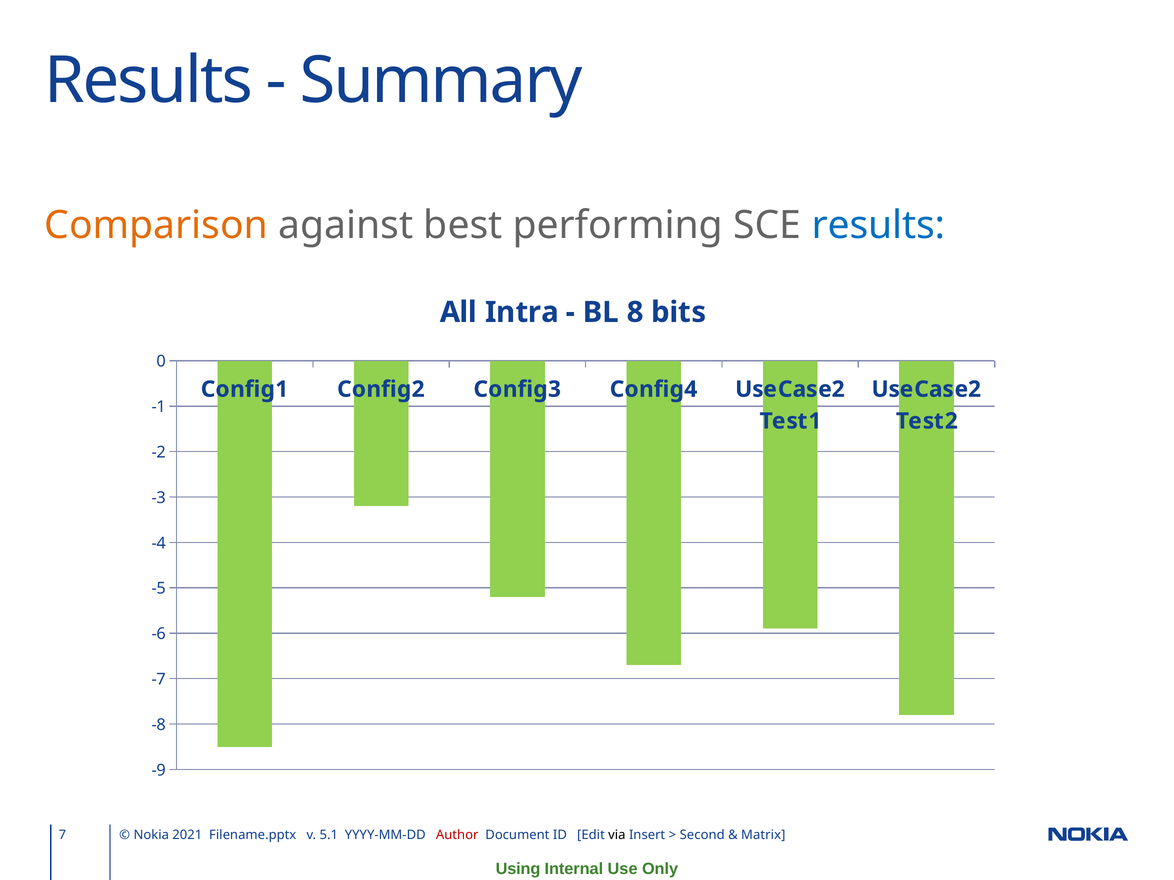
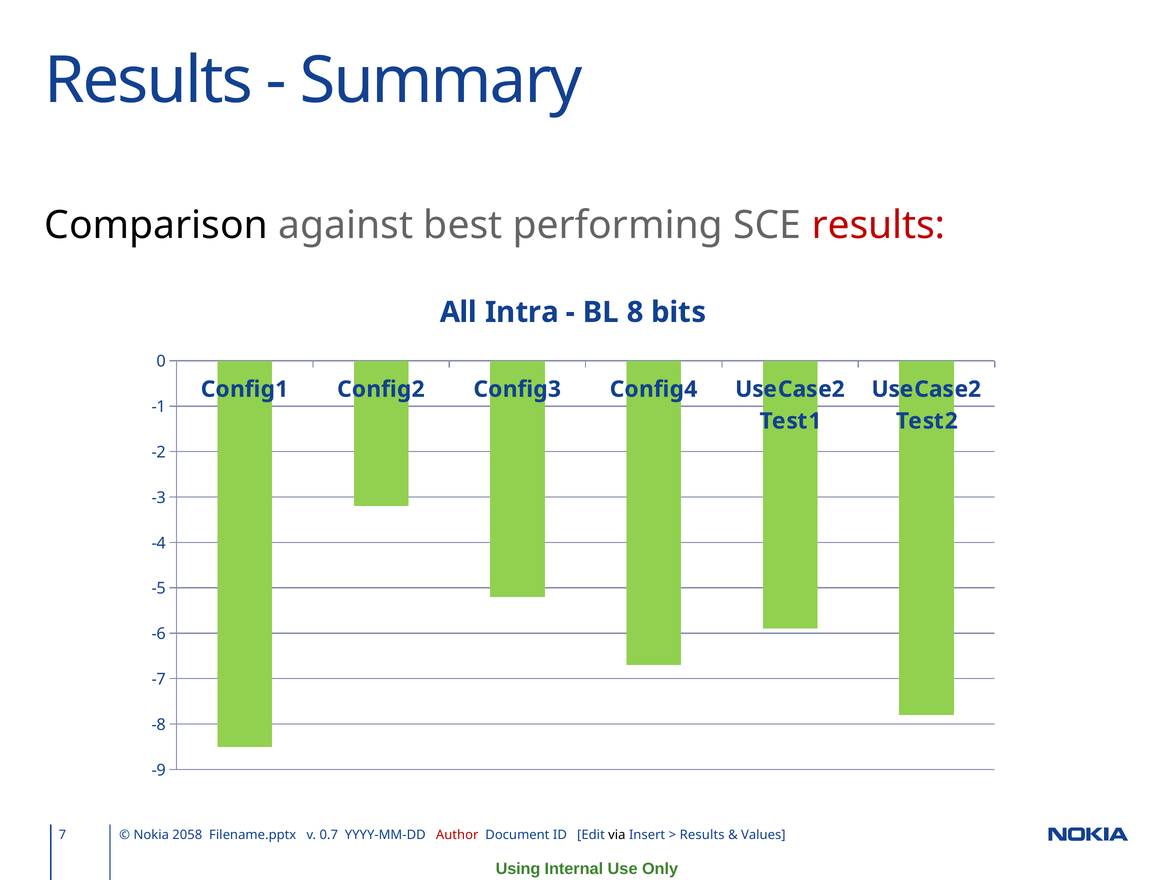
Comparison colour: orange -> black (156, 226)
results colour: blue -> red (878, 226)
2021: 2021 -> 2058 (187, 836)
5.1: 5.1 -> 0.7 (329, 836)
Second: Second -> Results (702, 836)
Matrix: Matrix -> Values (763, 836)
